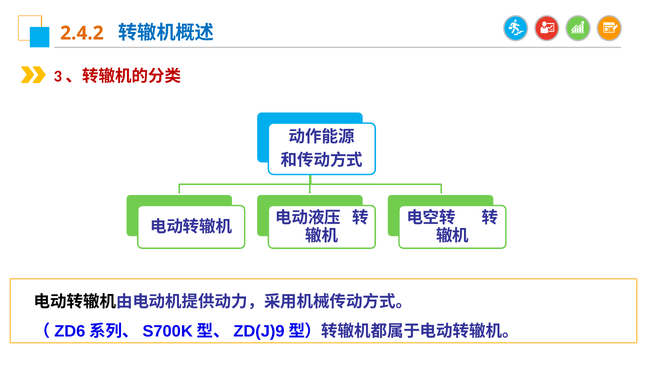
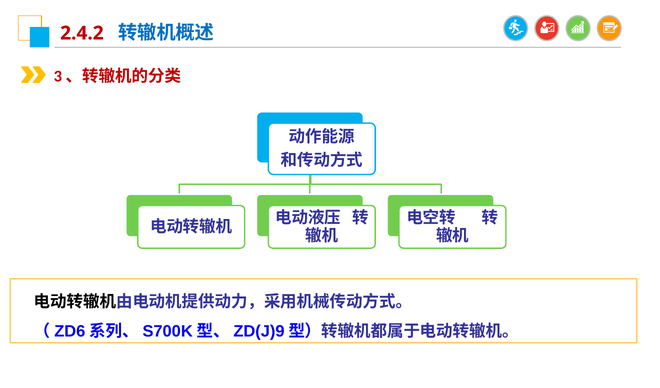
2.4.2 colour: orange -> red (82, 33)
